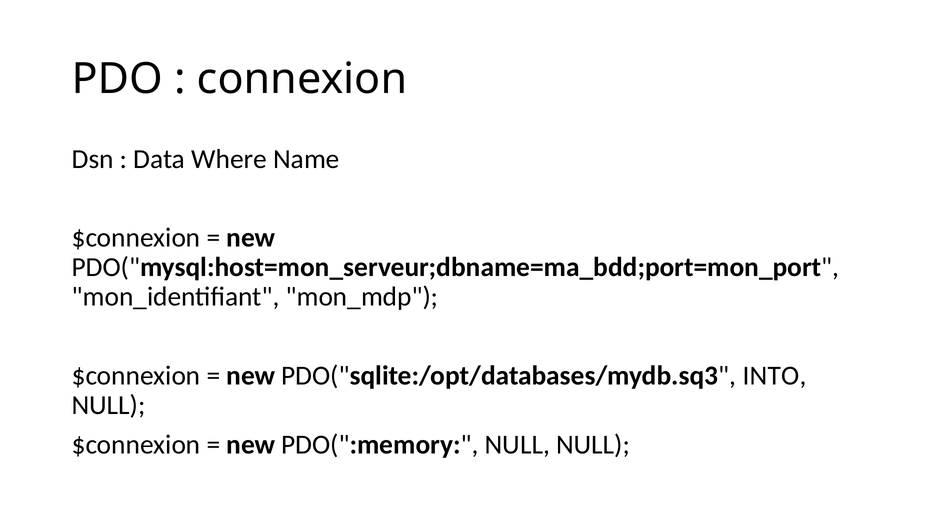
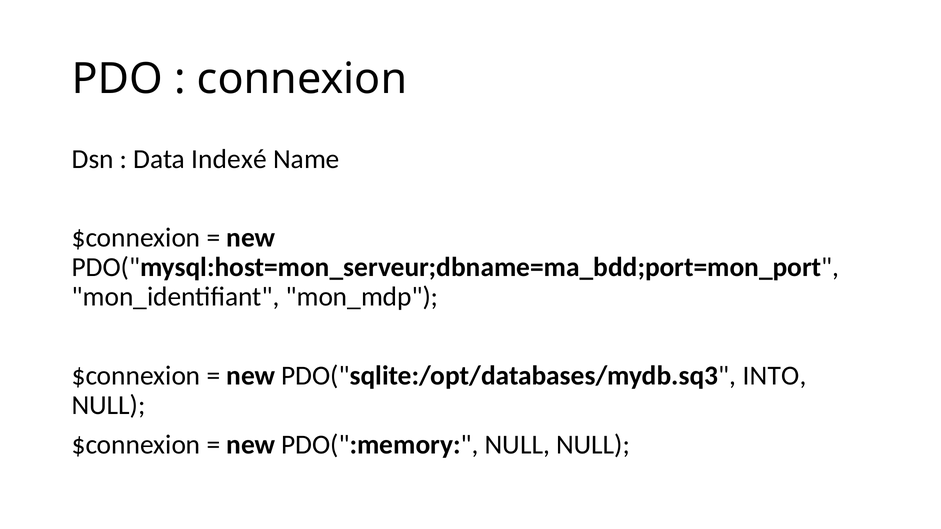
Where: Where -> Indexé (229, 159)
